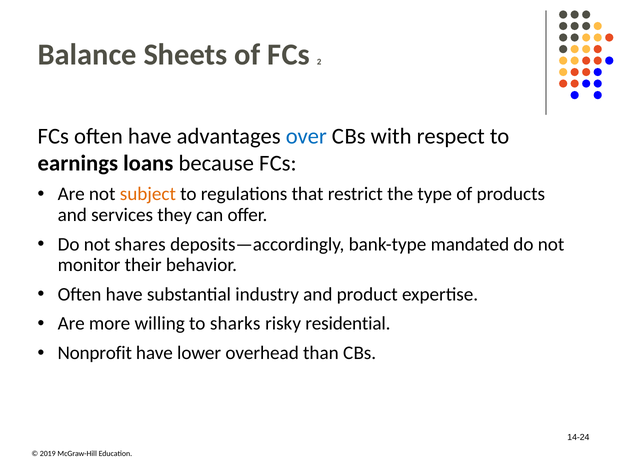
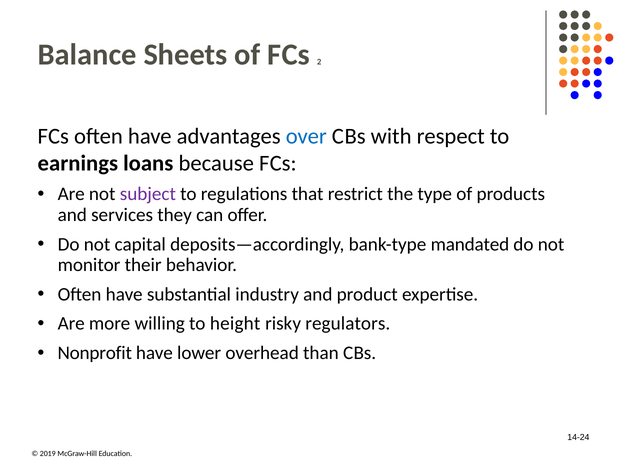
subject colour: orange -> purple (148, 194)
shares: shares -> capital (140, 244)
sharks: sharks -> height (235, 324)
residential: residential -> regulators (348, 324)
